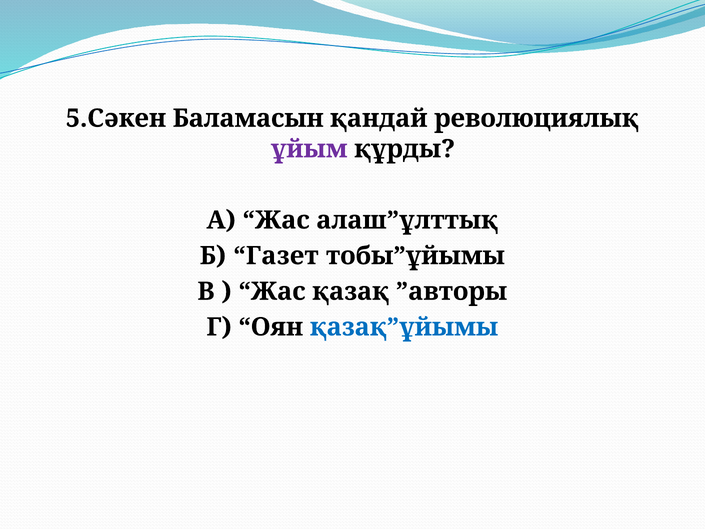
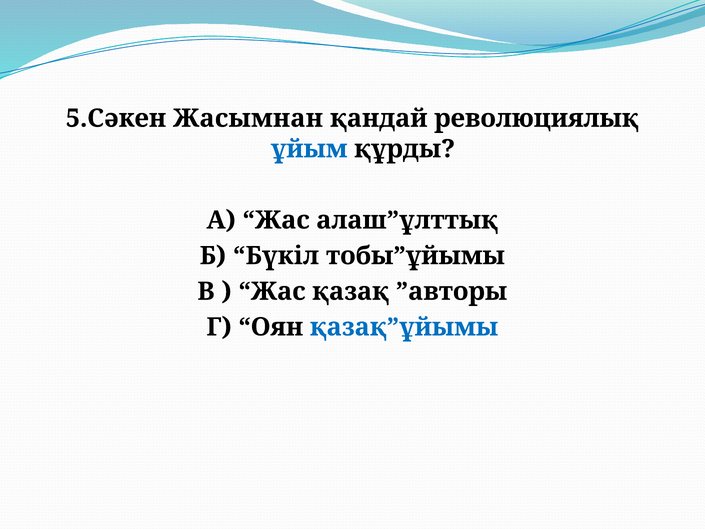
Баламасын: Баламасын -> Жасымнан (248, 118)
ұйым colour: purple -> blue (309, 149)
Газет: Газет -> Бүкіл (276, 256)
